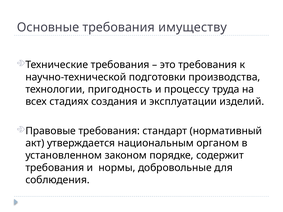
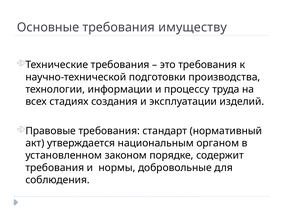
пригодность: пригодность -> информации (120, 89)
